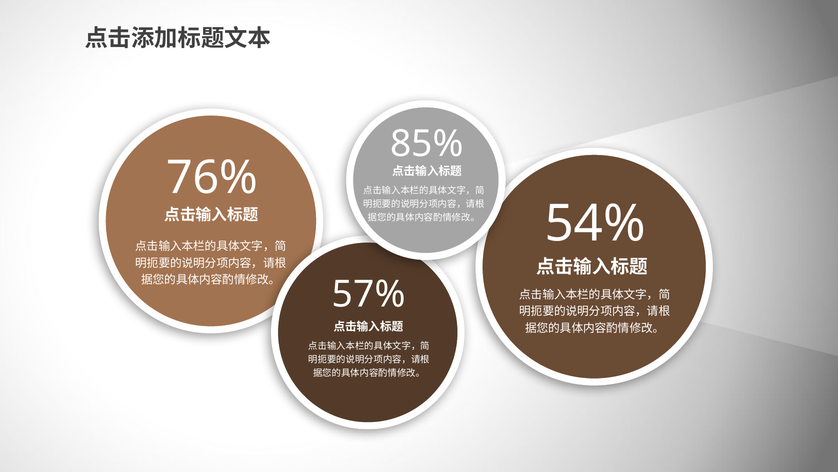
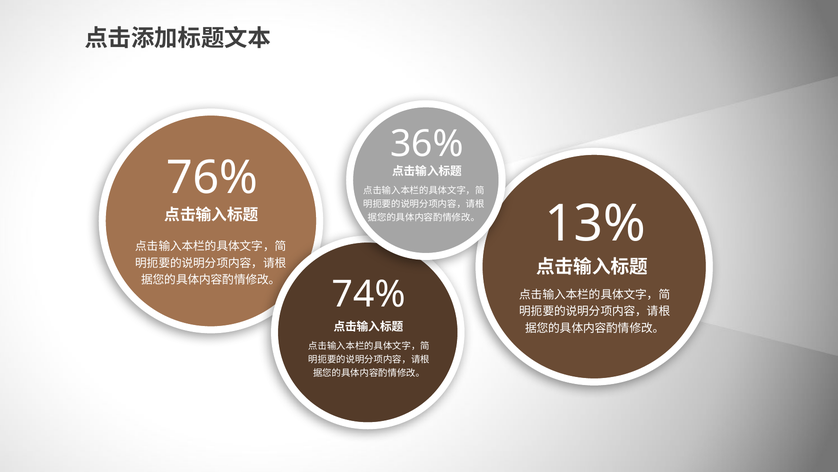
85%: 85% -> 36% (427, 144)
54%: 54% -> 13% (595, 224)
57%: 57% -> 74% (369, 294)
